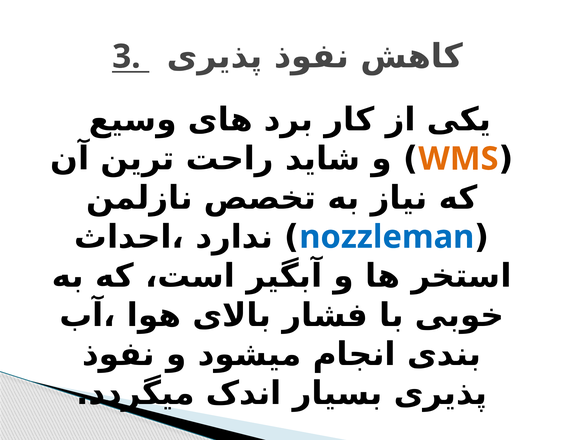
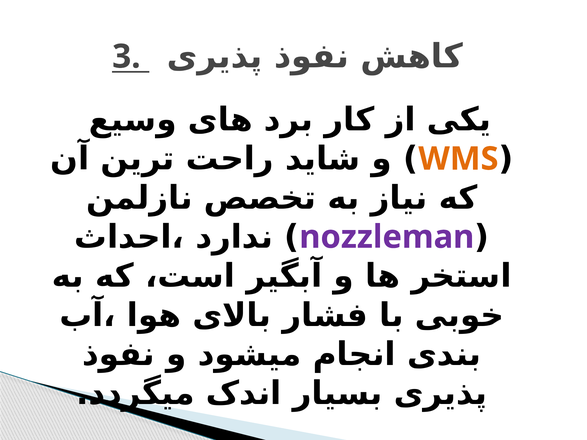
nozzleman colour: blue -> purple (387, 237)
